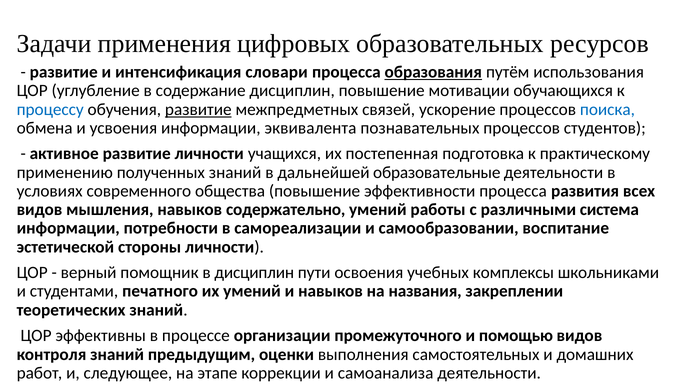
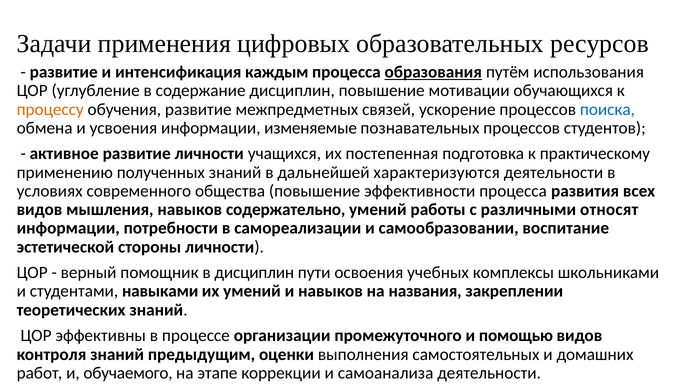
словари: словари -> каждым (277, 72)
процессу colour: blue -> orange (50, 109)
развитие underline: present -> none (198, 109)
эквивалента: эквивалента -> изменяемые (311, 128)
образовательные: образовательные -> характеризуются (437, 172)
система: система -> относят (609, 209)
печатного: печатного -> навыками (160, 291)
следующее: следующее -> обучаемого (128, 373)
